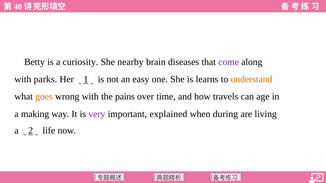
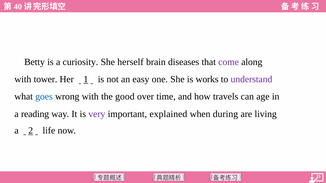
nearby: nearby -> herself (130, 62)
parks: parks -> tower (46, 79)
learns: learns -> works (207, 79)
understand colour: orange -> purple (251, 79)
goes colour: orange -> blue (44, 97)
pains: pains -> good (125, 97)
making: making -> reading (35, 114)
